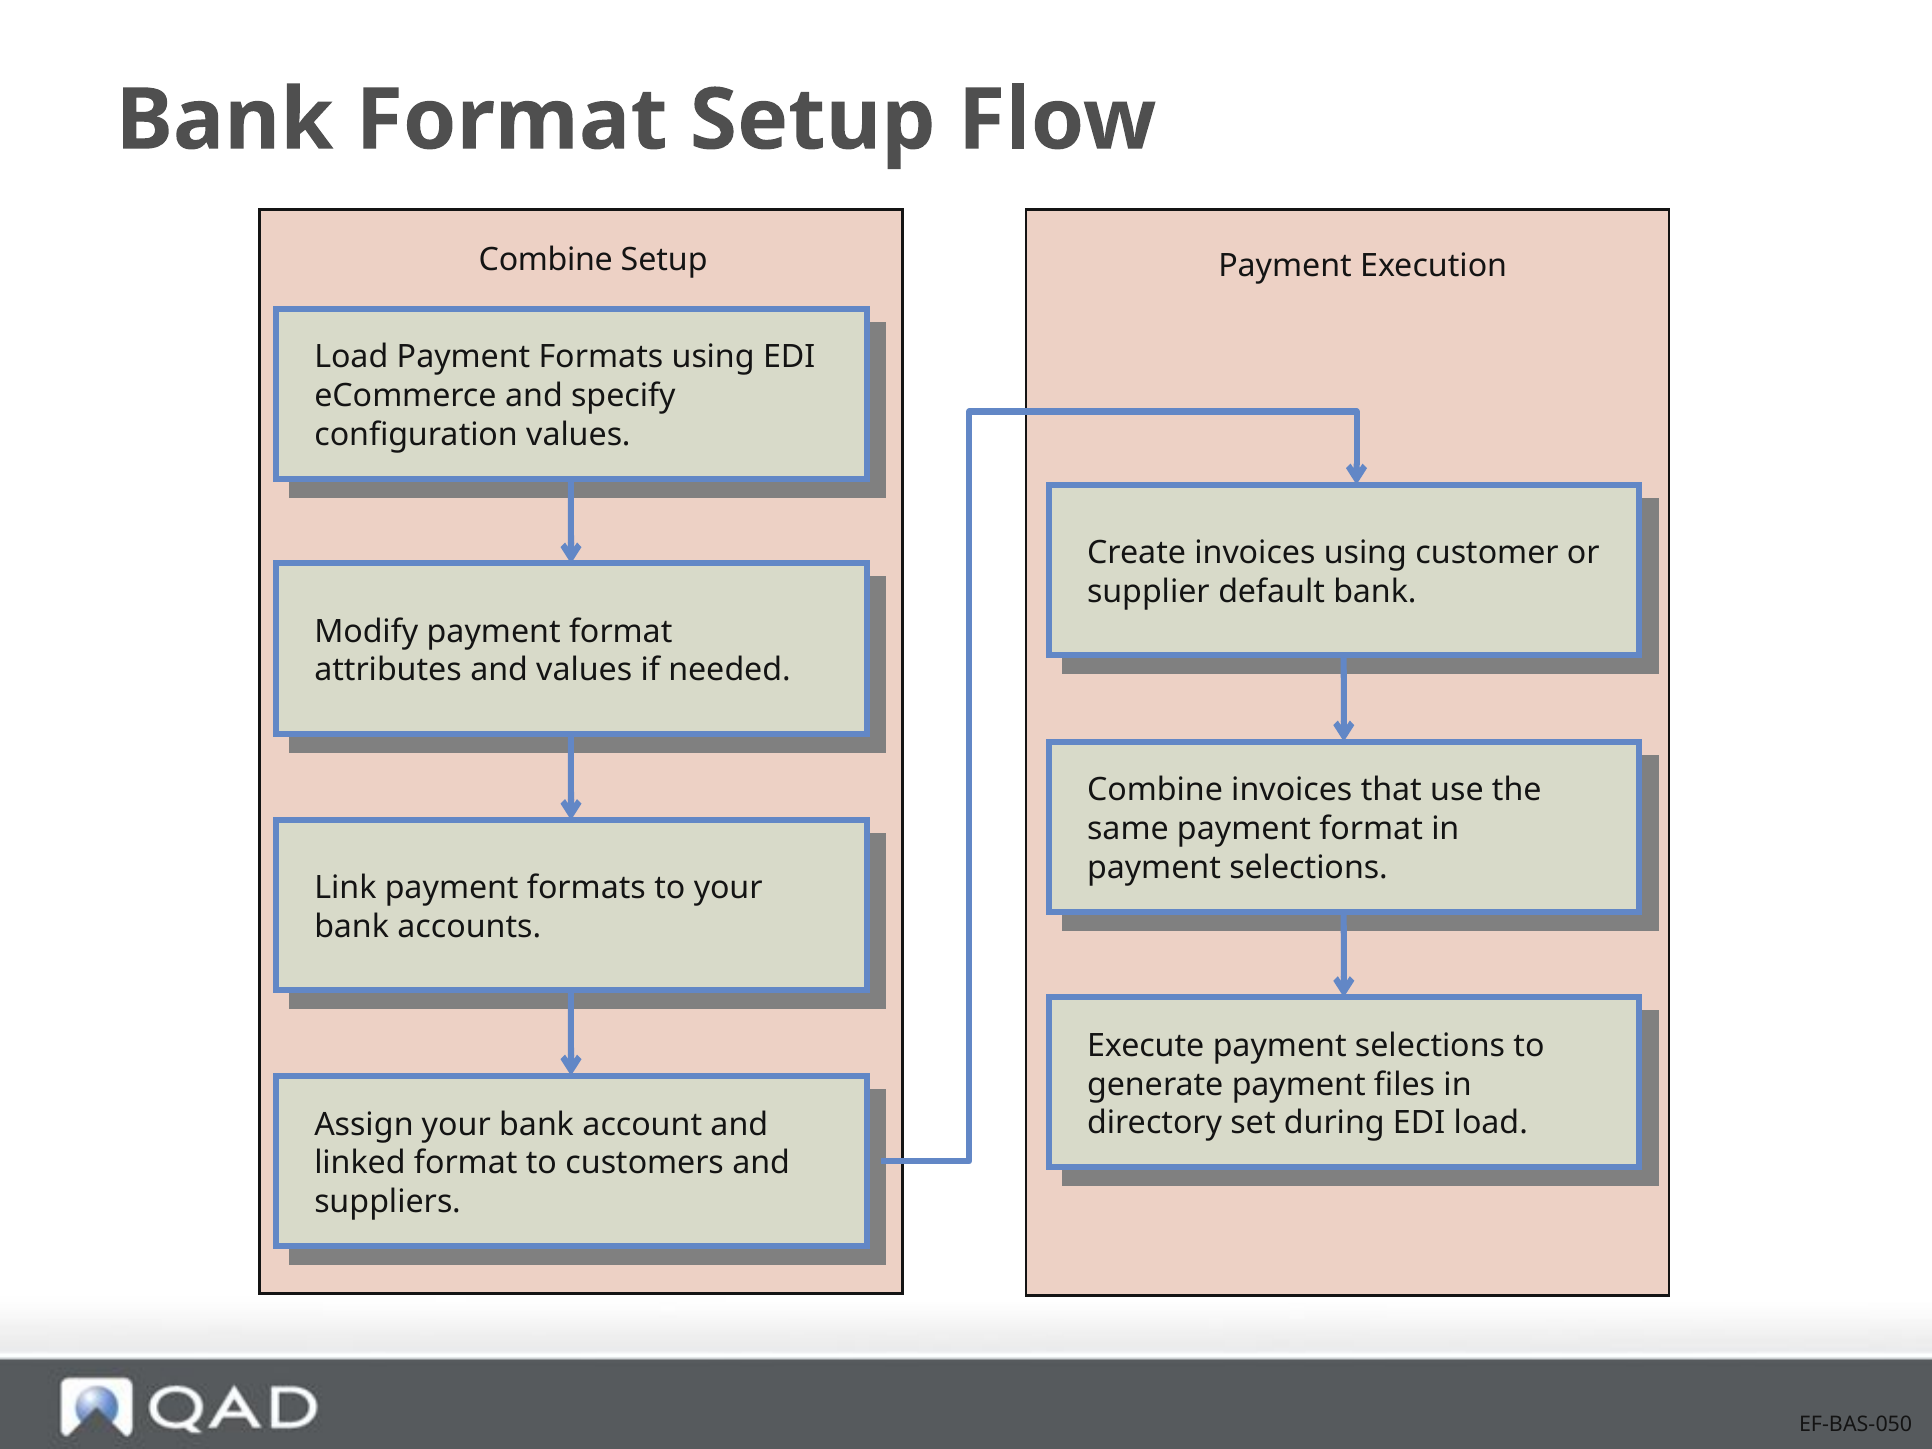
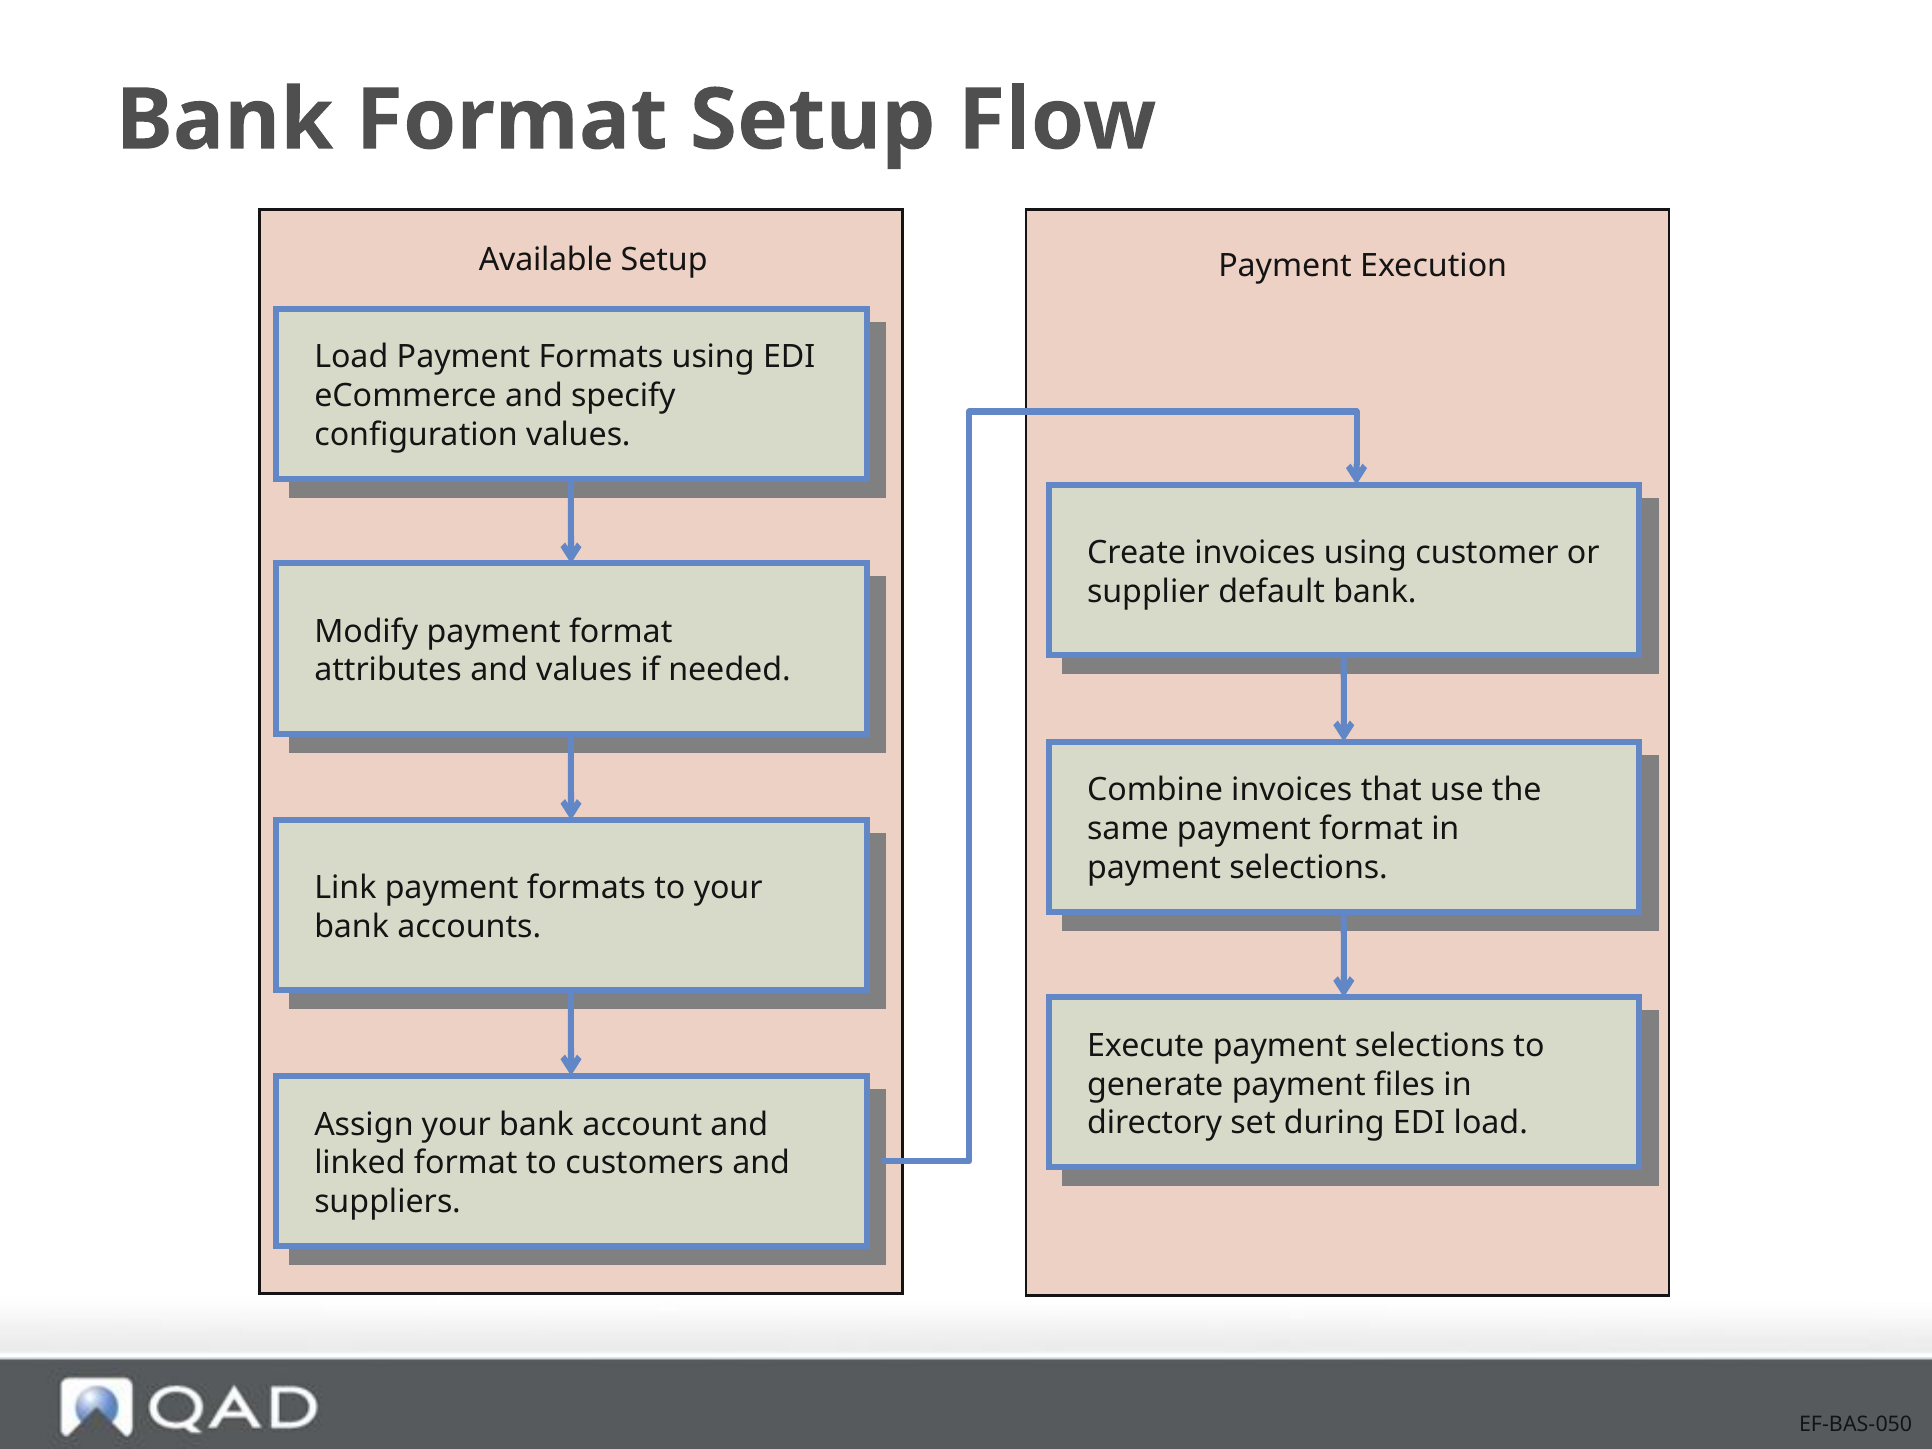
Combine: Combine -> Available (546, 260)
